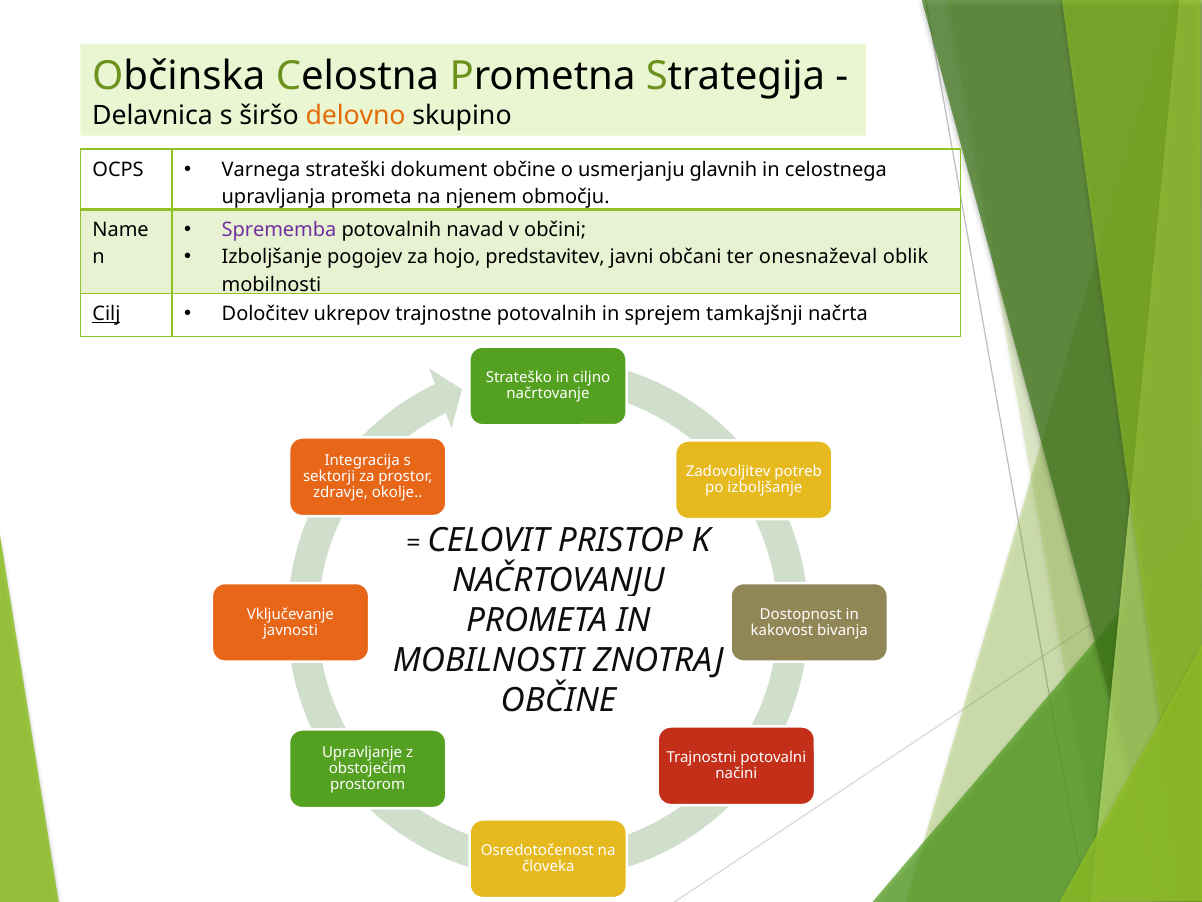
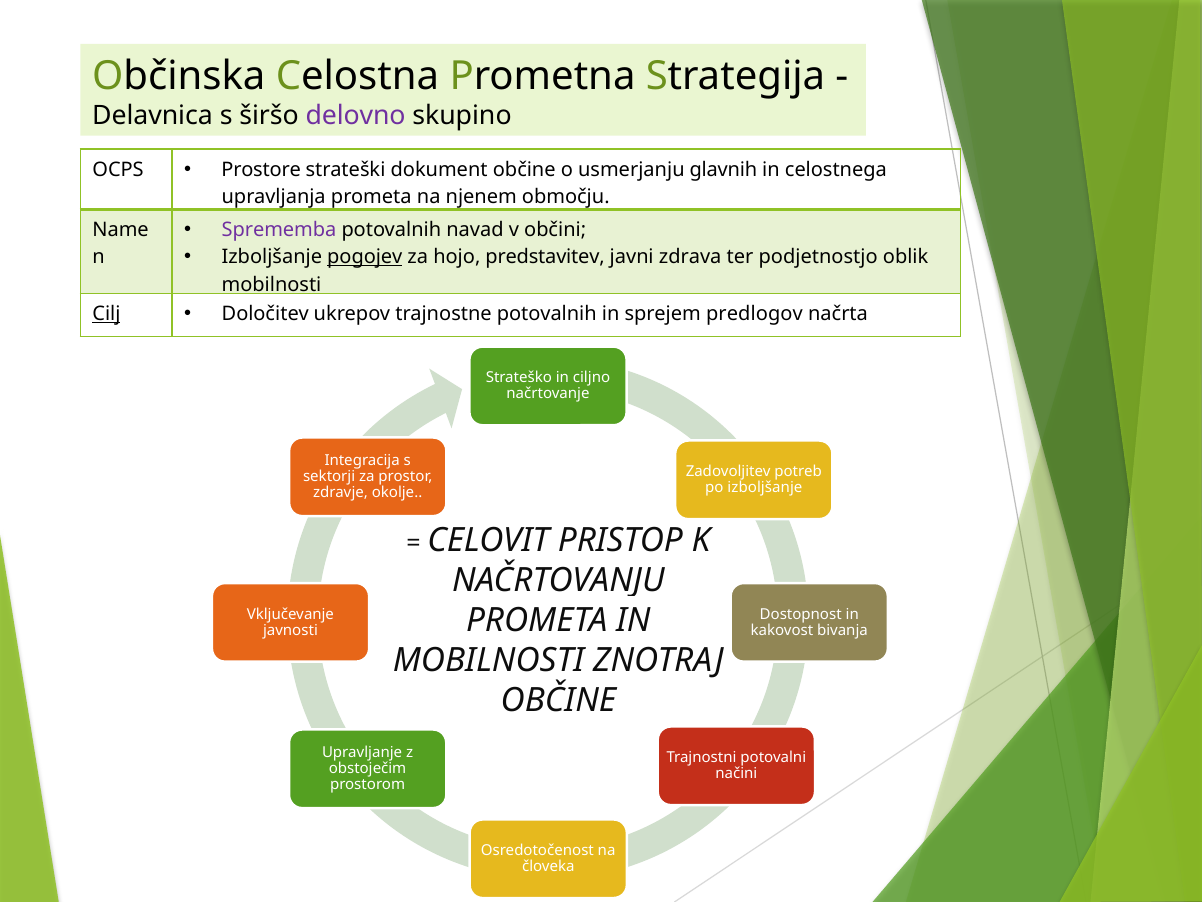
delovno colour: orange -> purple (356, 116)
Varnega: Varnega -> Prostore (261, 170)
pogojev underline: none -> present (365, 257)
občani: občani -> zdrava (690, 257)
onesnaževal: onesnaževal -> podjetnostjo (818, 257)
tamkajšnji: tamkajšnji -> predlogov (754, 314)
